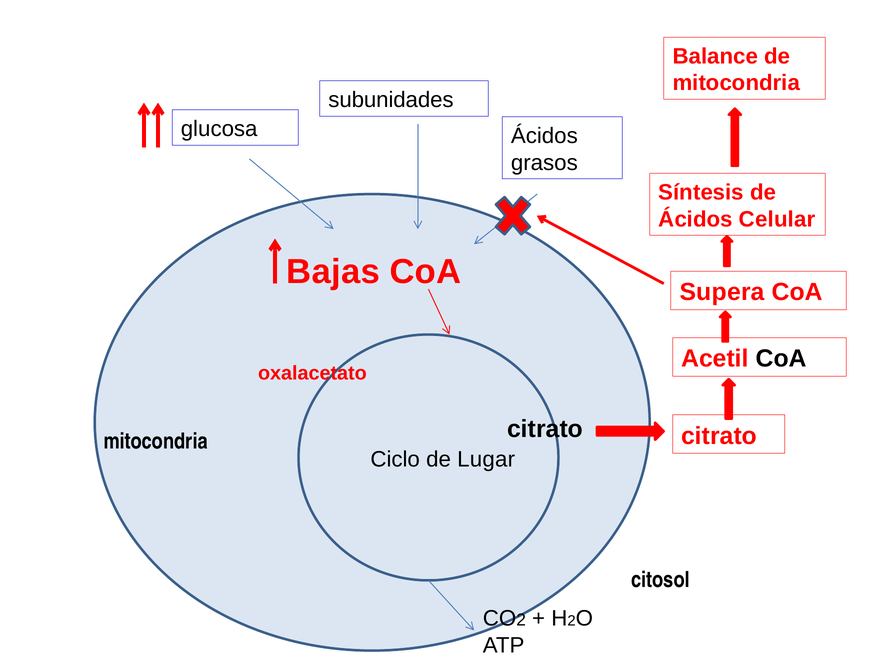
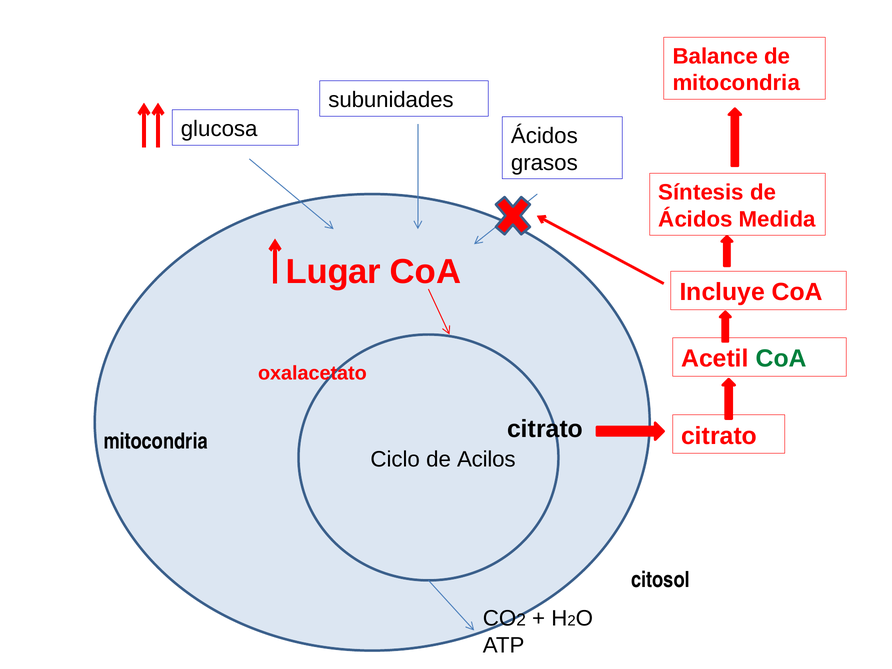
Celular: Celular -> Medida (777, 219)
Bajas: Bajas -> Lugar (333, 272)
Supera: Supera -> Incluye (722, 292)
CoA colour: black -> green (781, 359)
Lugar: Lugar -> Acilos (486, 459)
